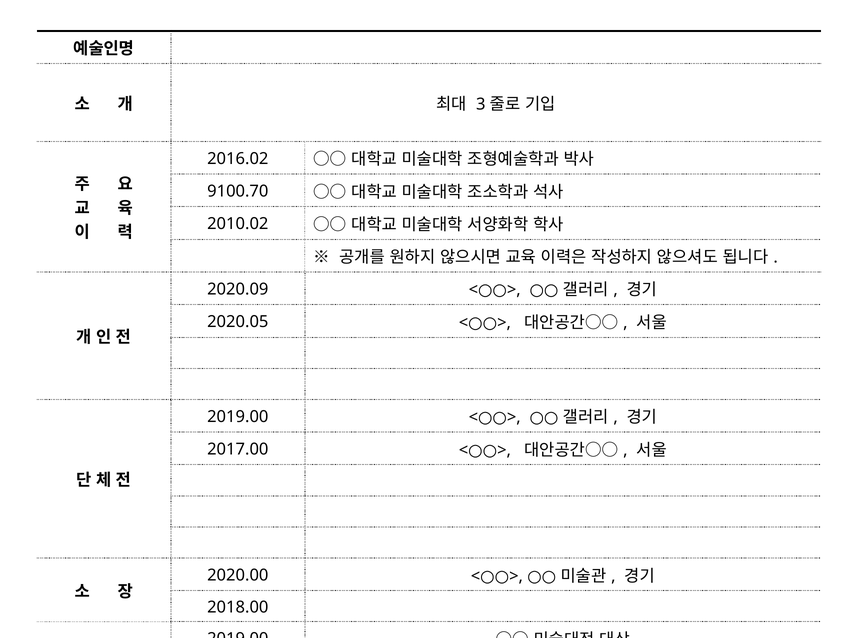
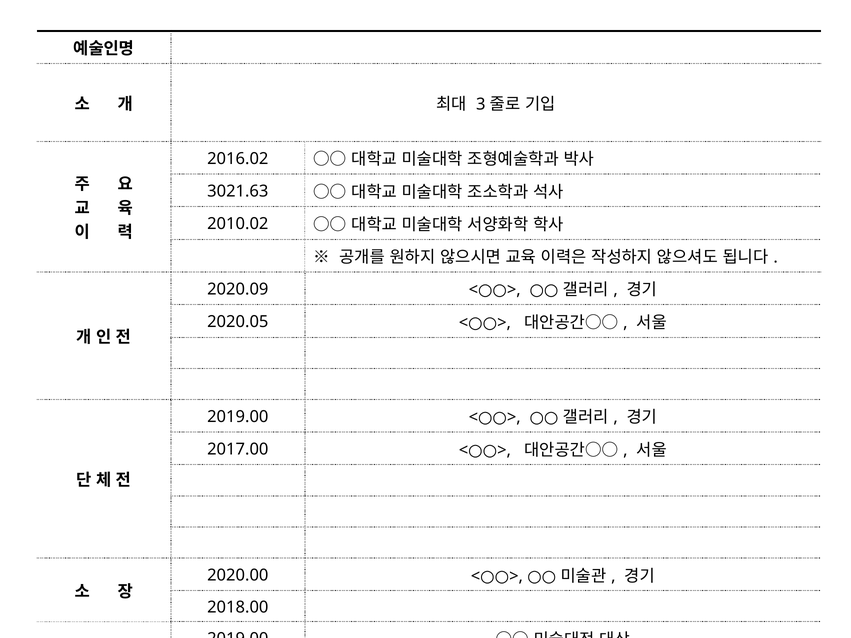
9100.70: 9100.70 -> 3021.63 (238, 191)
